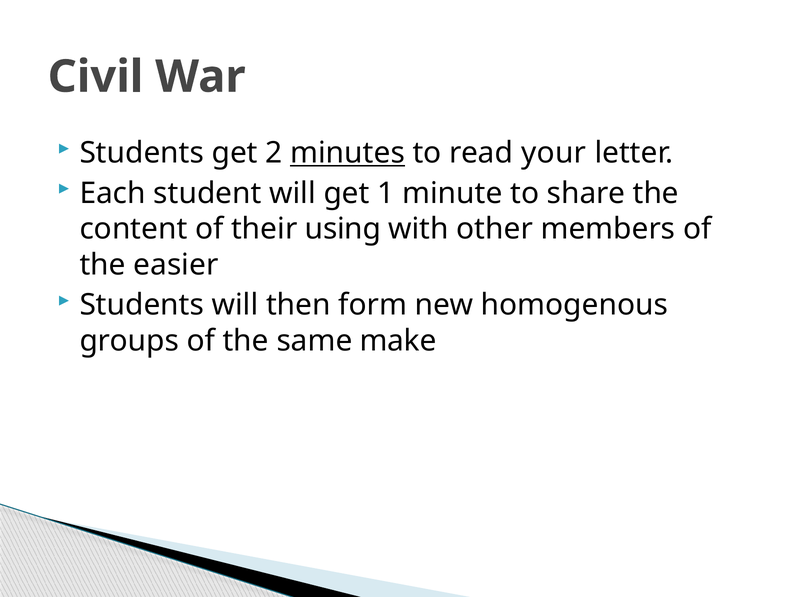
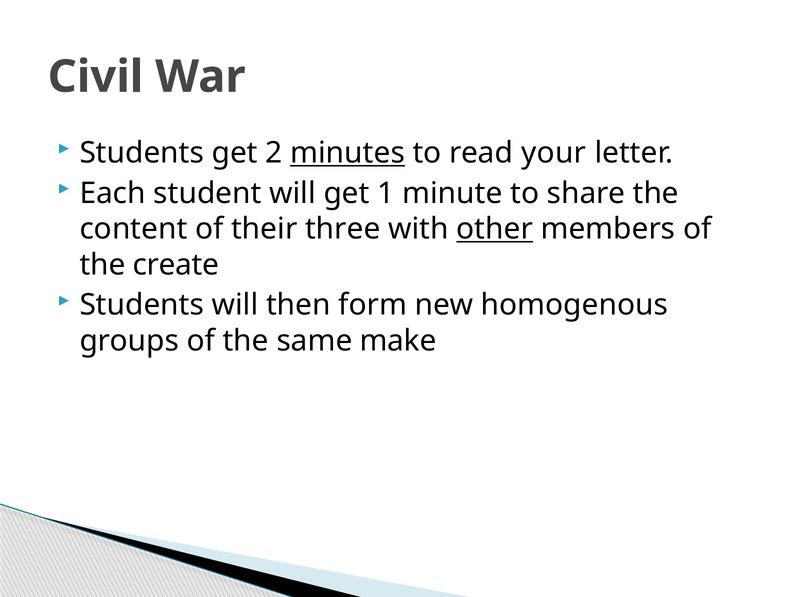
using: using -> three (343, 229)
other underline: none -> present (495, 229)
easier: easier -> create (176, 265)
